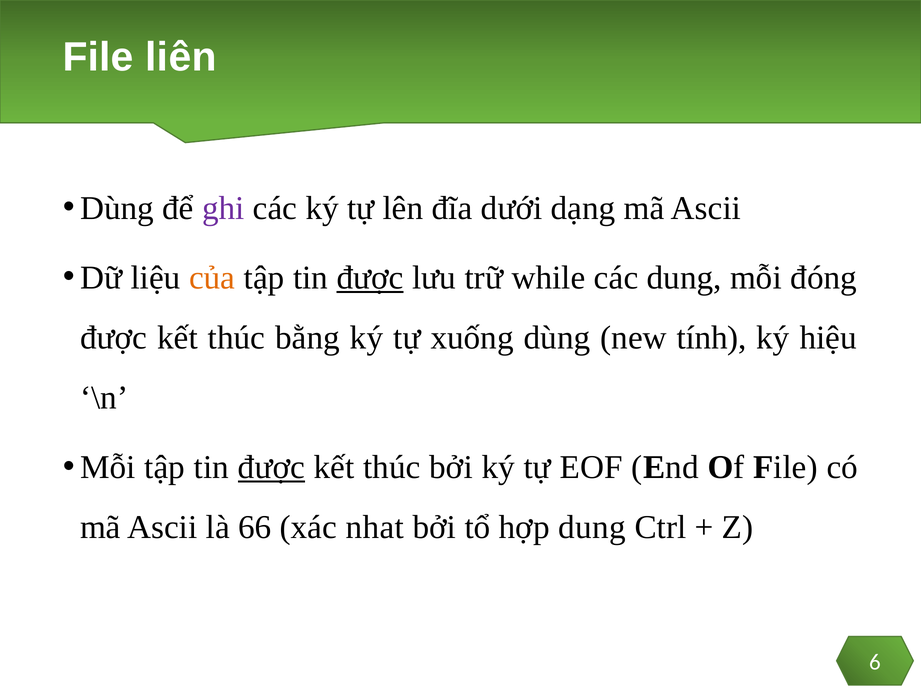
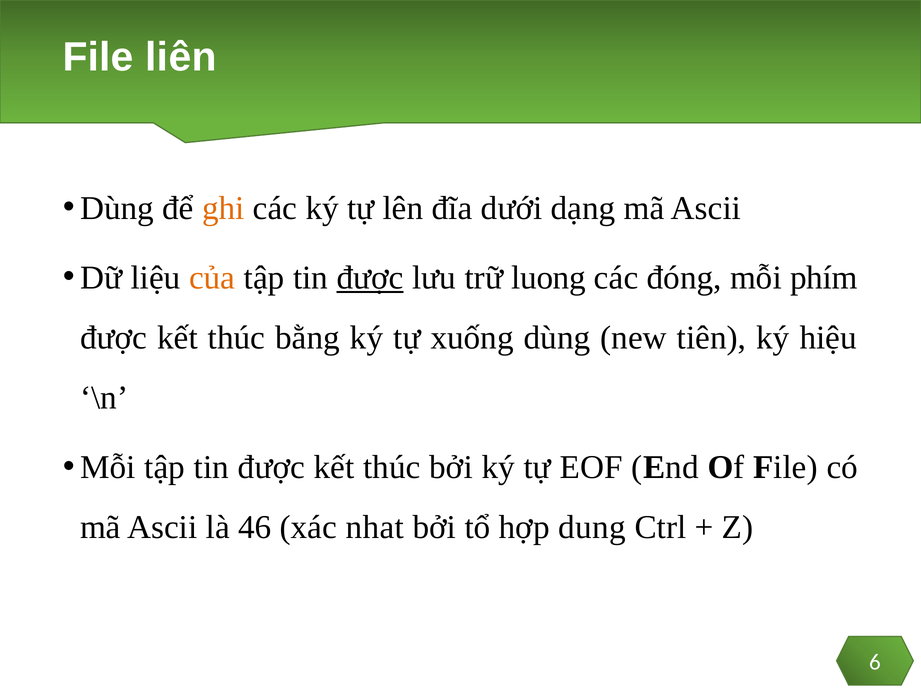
ghi colour: purple -> orange (223, 208)
while: while -> luong (549, 278)
các dung: dung -> đóng (684, 278)
đóng: đóng -> phím (824, 278)
tính: tính -> tiên (712, 338)
được underline: present -> none (271, 467)
66: 66 -> 46 (255, 527)
